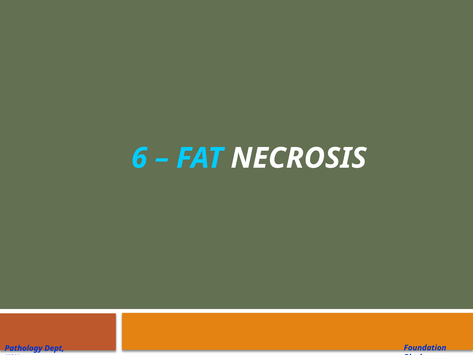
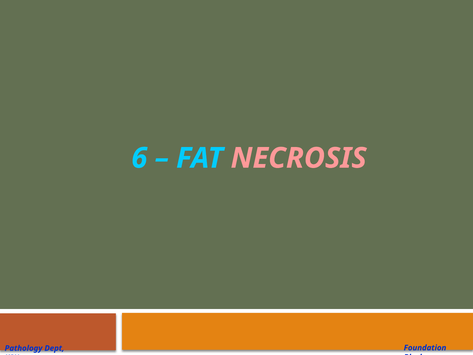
NECROSIS colour: white -> pink (299, 158)
